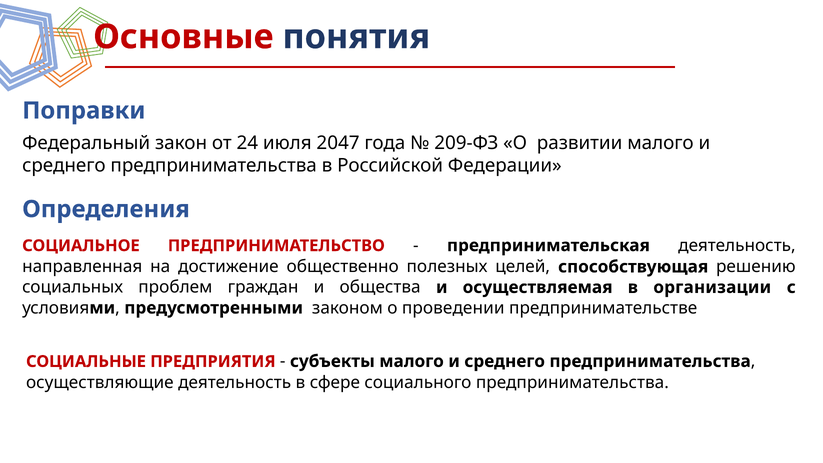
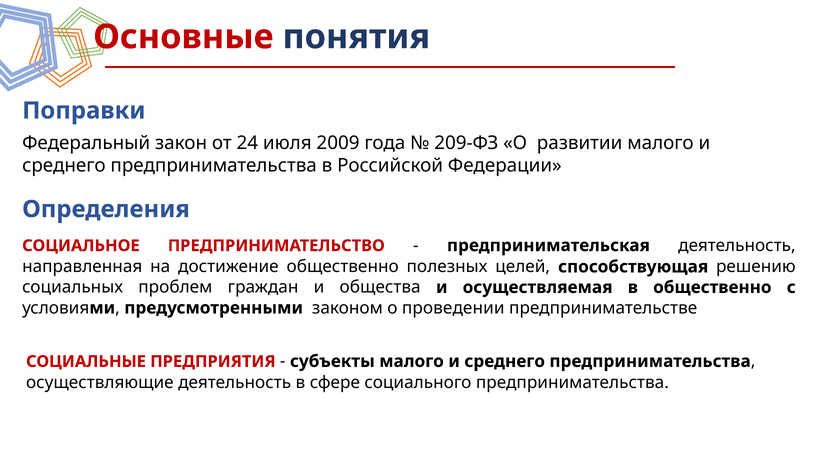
2047: 2047 -> 2009 (338, 143)
в организации: организации -> общественно (712, 287)
